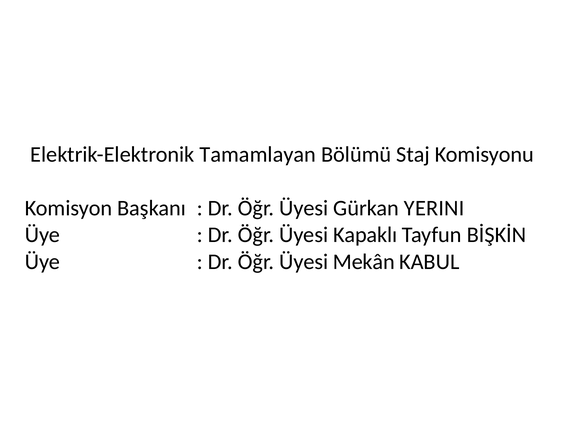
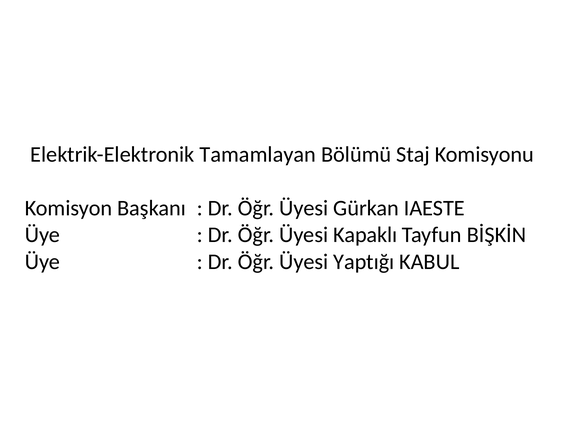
YERINI: YERINI -> IAESTE (434, 208)
Mekân: Mekân -> Yaptığı (364, 262)
